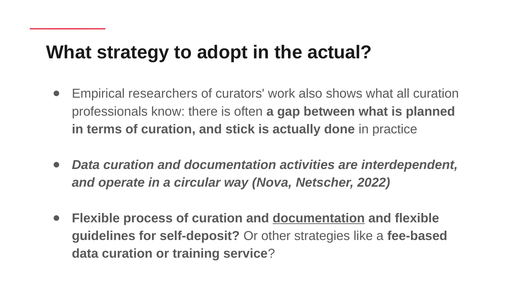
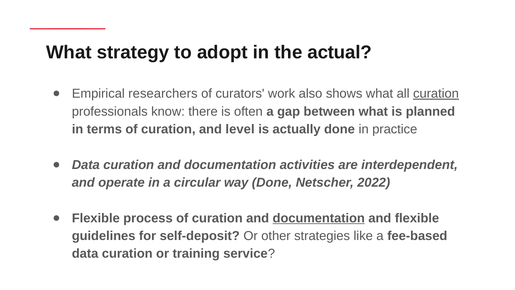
curation underline: none -> present (436, 94)
stick: stick -> level (240, 129)
way Nova: Nova -> Done (272, 182)
